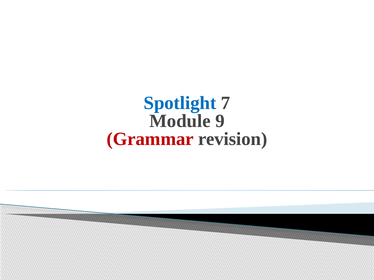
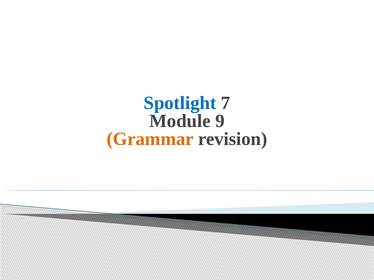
Grammar colour: red -> orange (150, 139)
